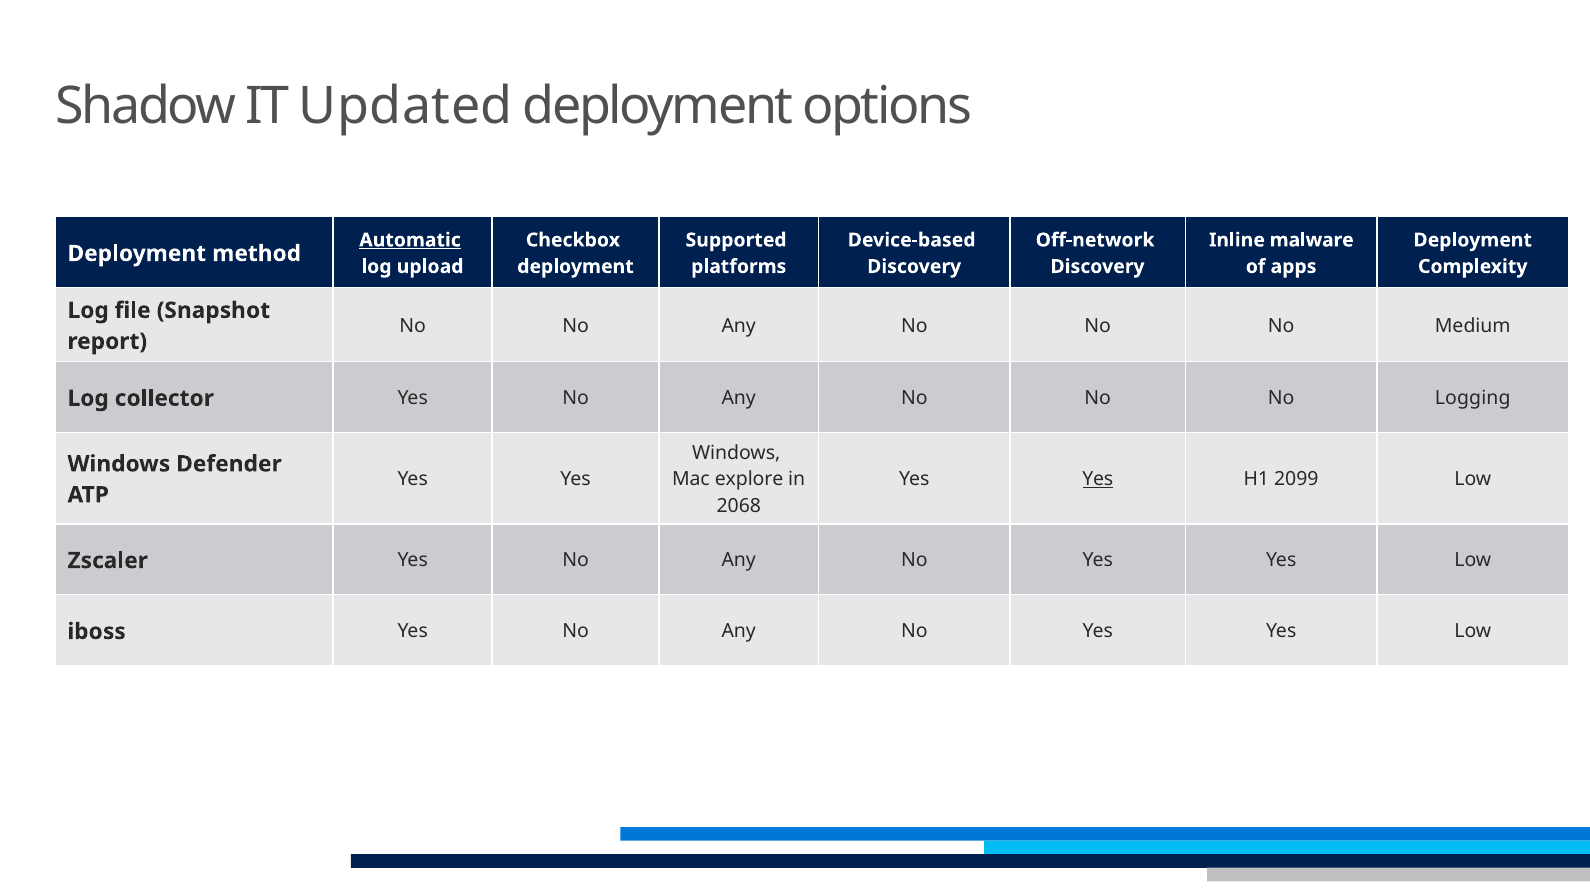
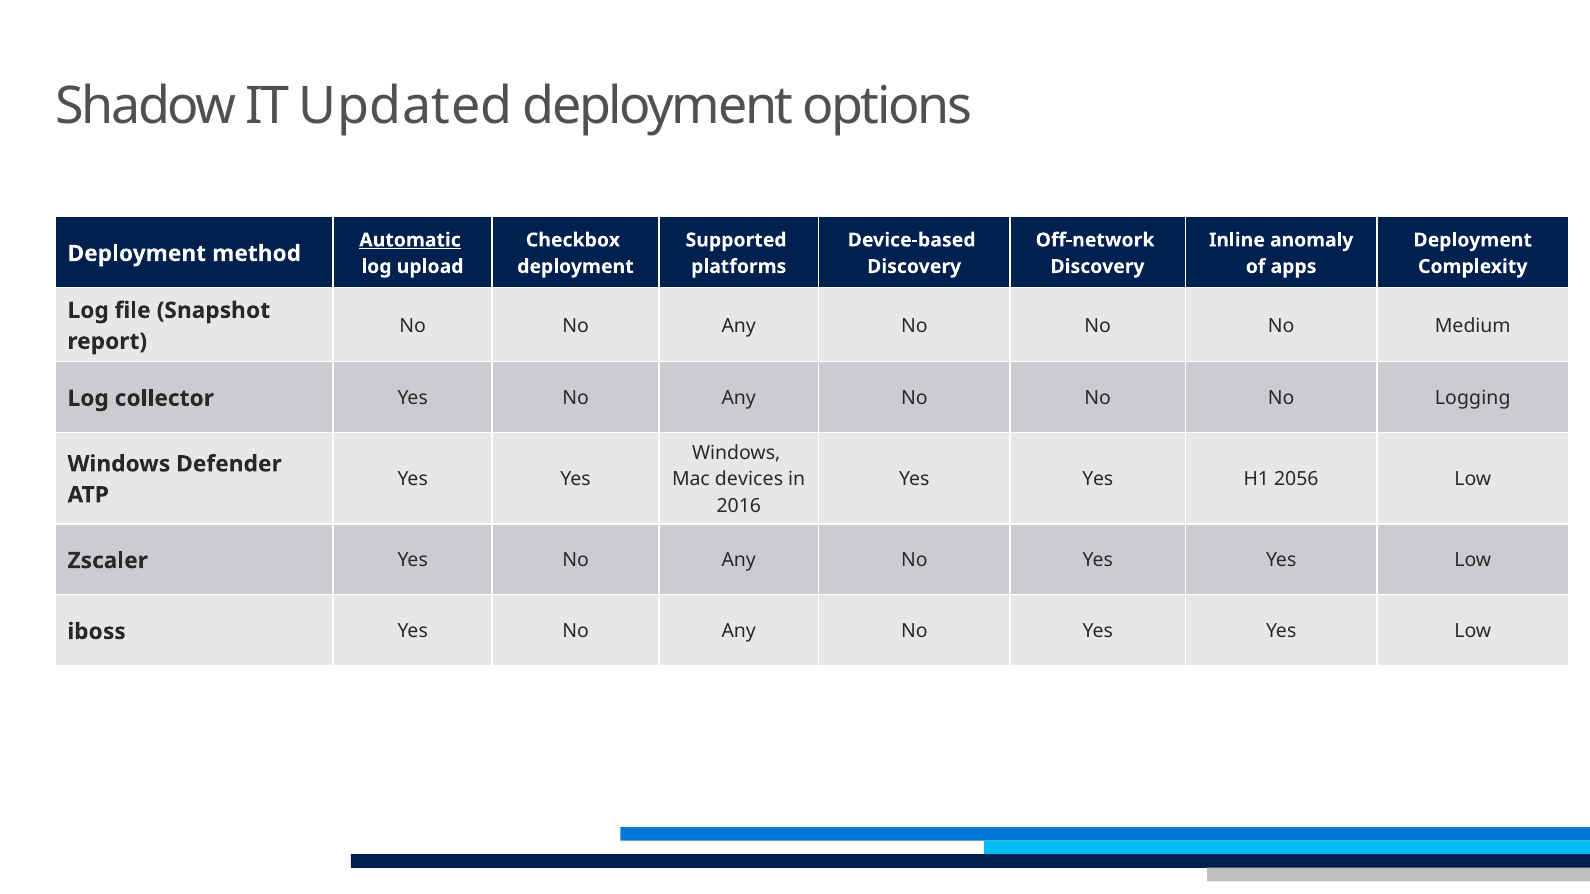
malware: malware -> anomaly (1312, 240)
explore: explore -> devices (749, 479)
Yes underline: present -> none (1098, 479)
2099: 2099 -> 2056 (1296, 479)
2068: 2068 -> 2016 (739, 506)
